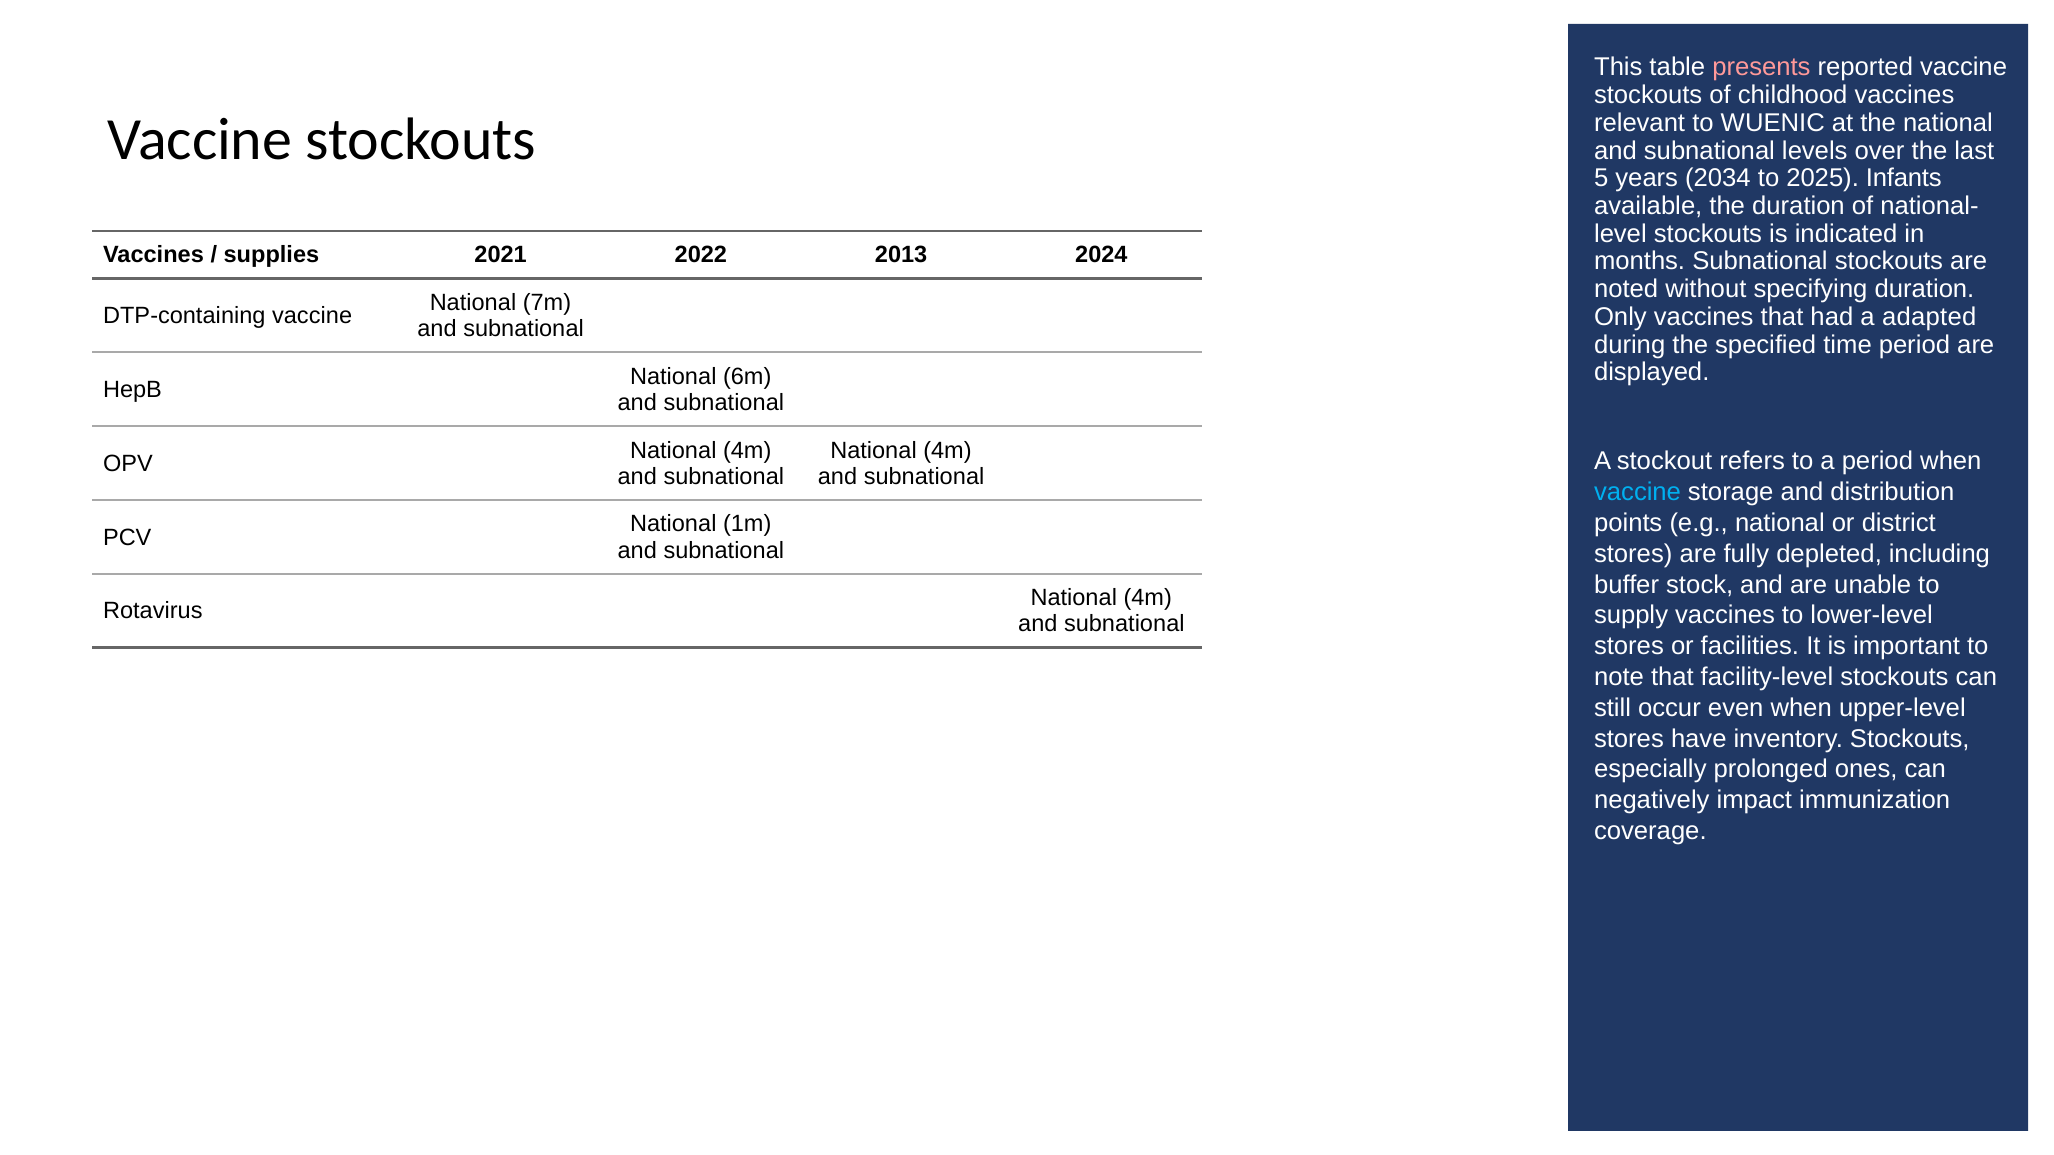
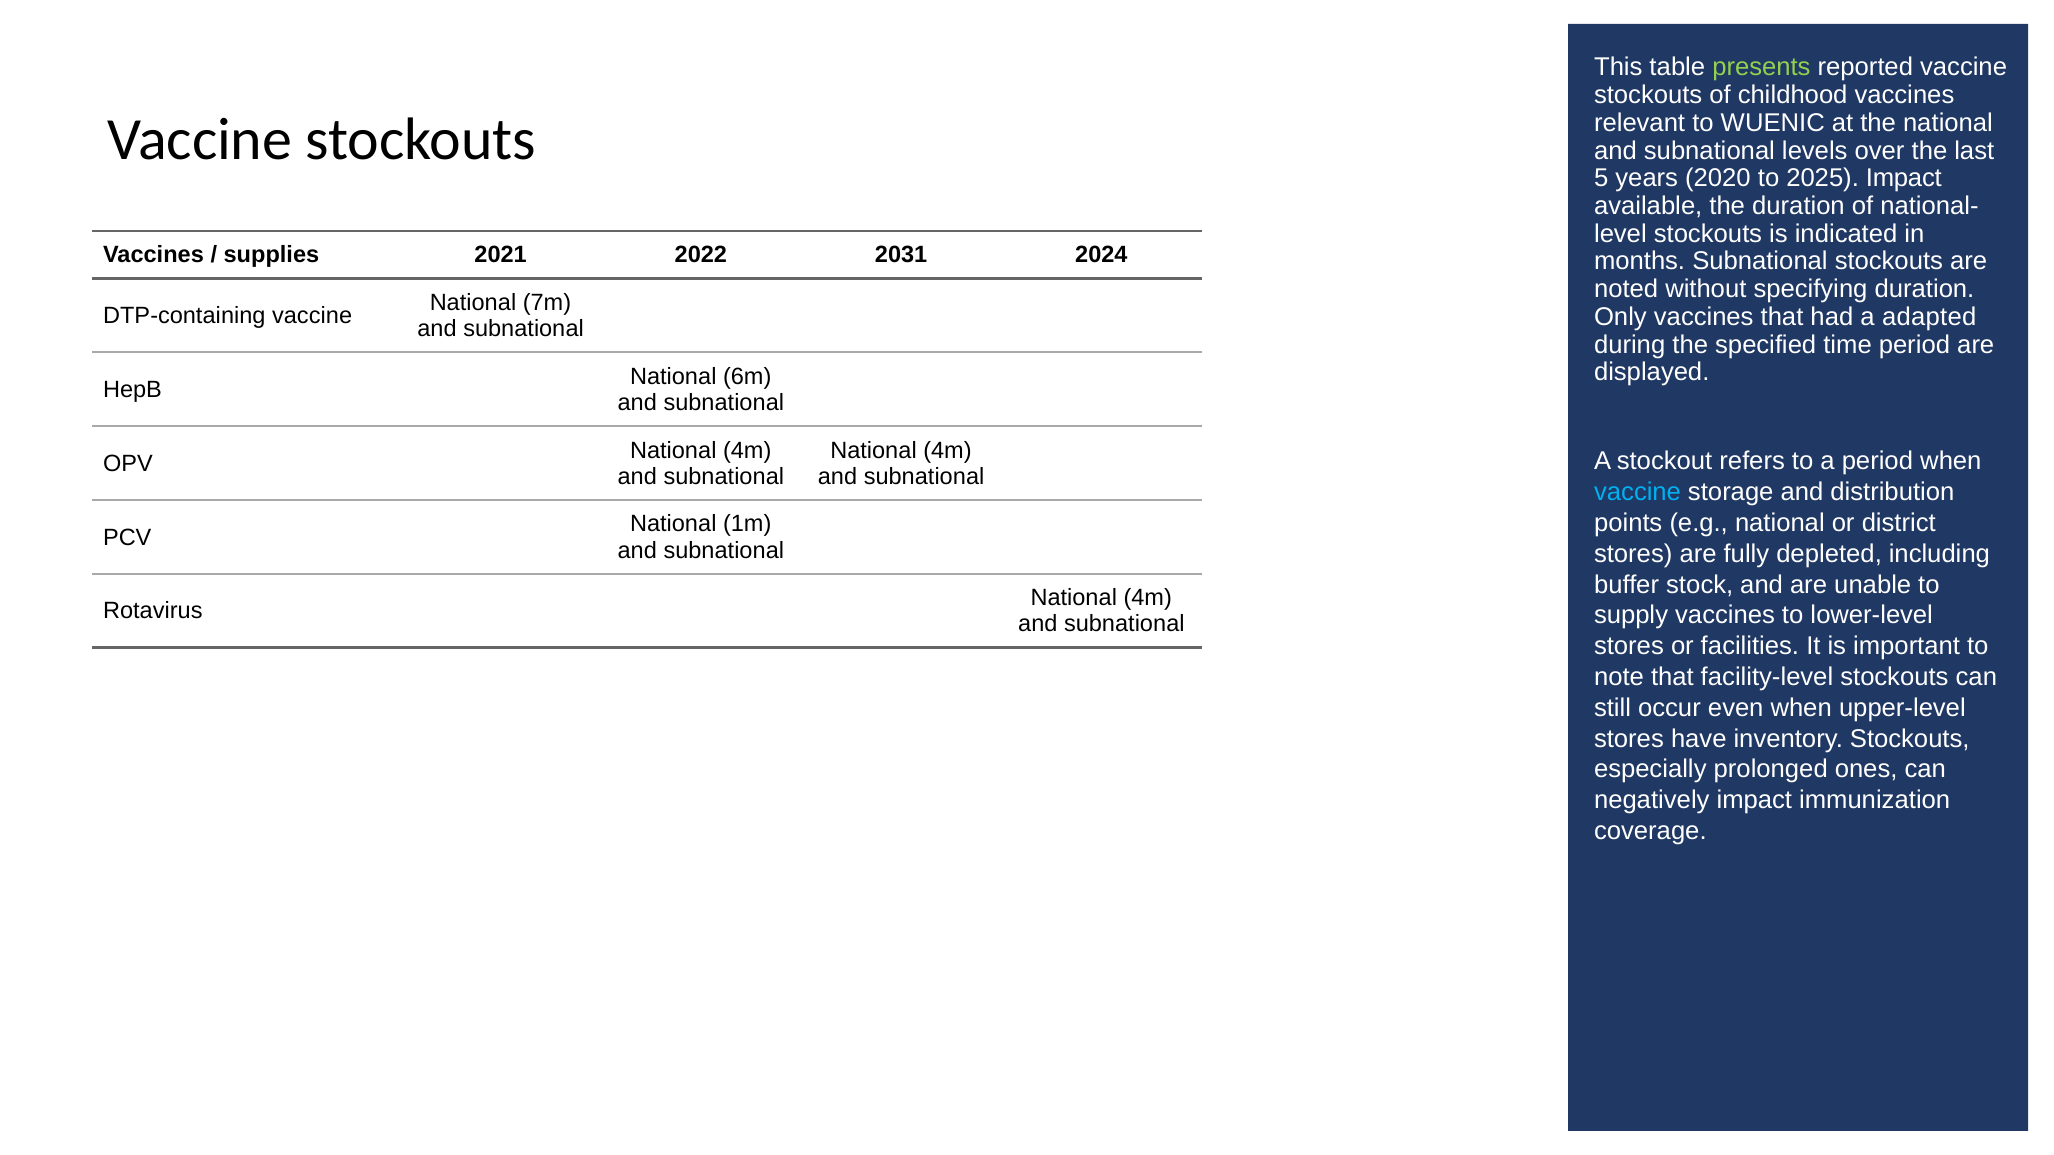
presents colour: pink -> light green (1761, 68)
2034: 2034 -> 2020 (1718, 178)
2025 Infants: Infants -> Impact (1904, 178)
2013: 2013 -> 2031 (901, 255)
